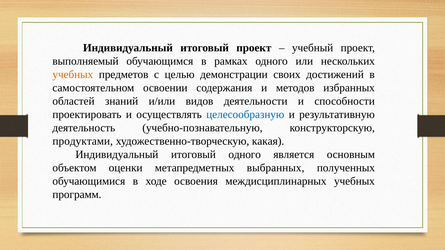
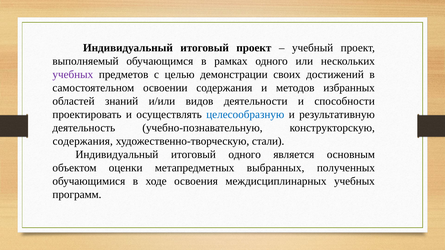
учебных colour: orange -> purple (73, 75)
продуктами: продуктами -> содержания (83, 141)
какая: какая -> стали (268, 141)
